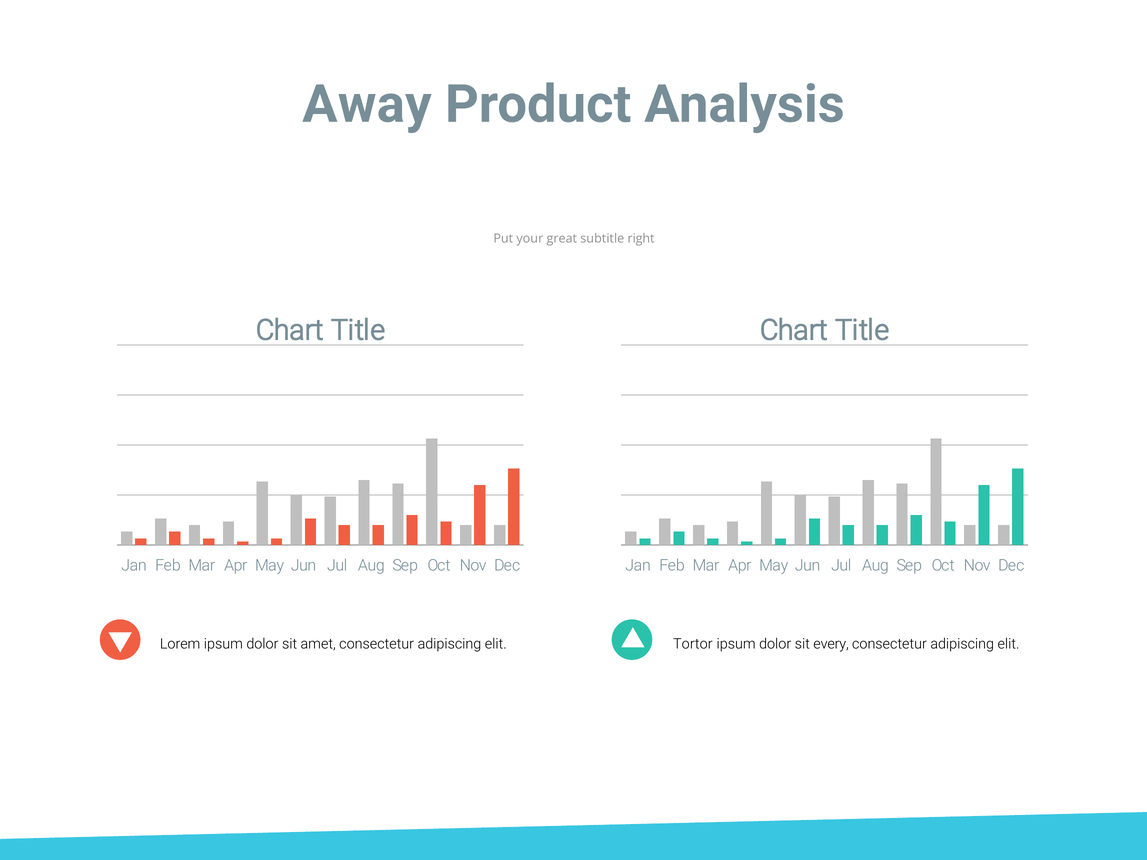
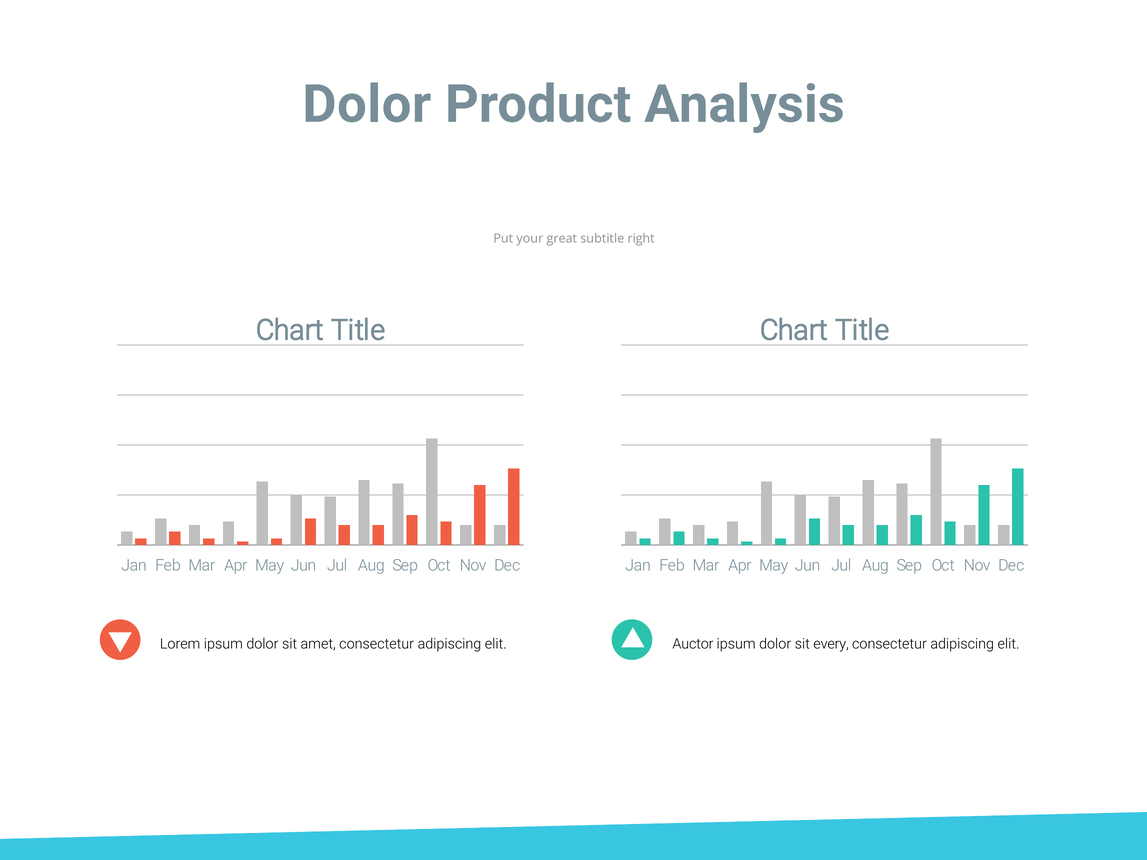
Away: Away -> Dolor (367, 104)
Tortor: Tortor -> Auctor (693, 644)
